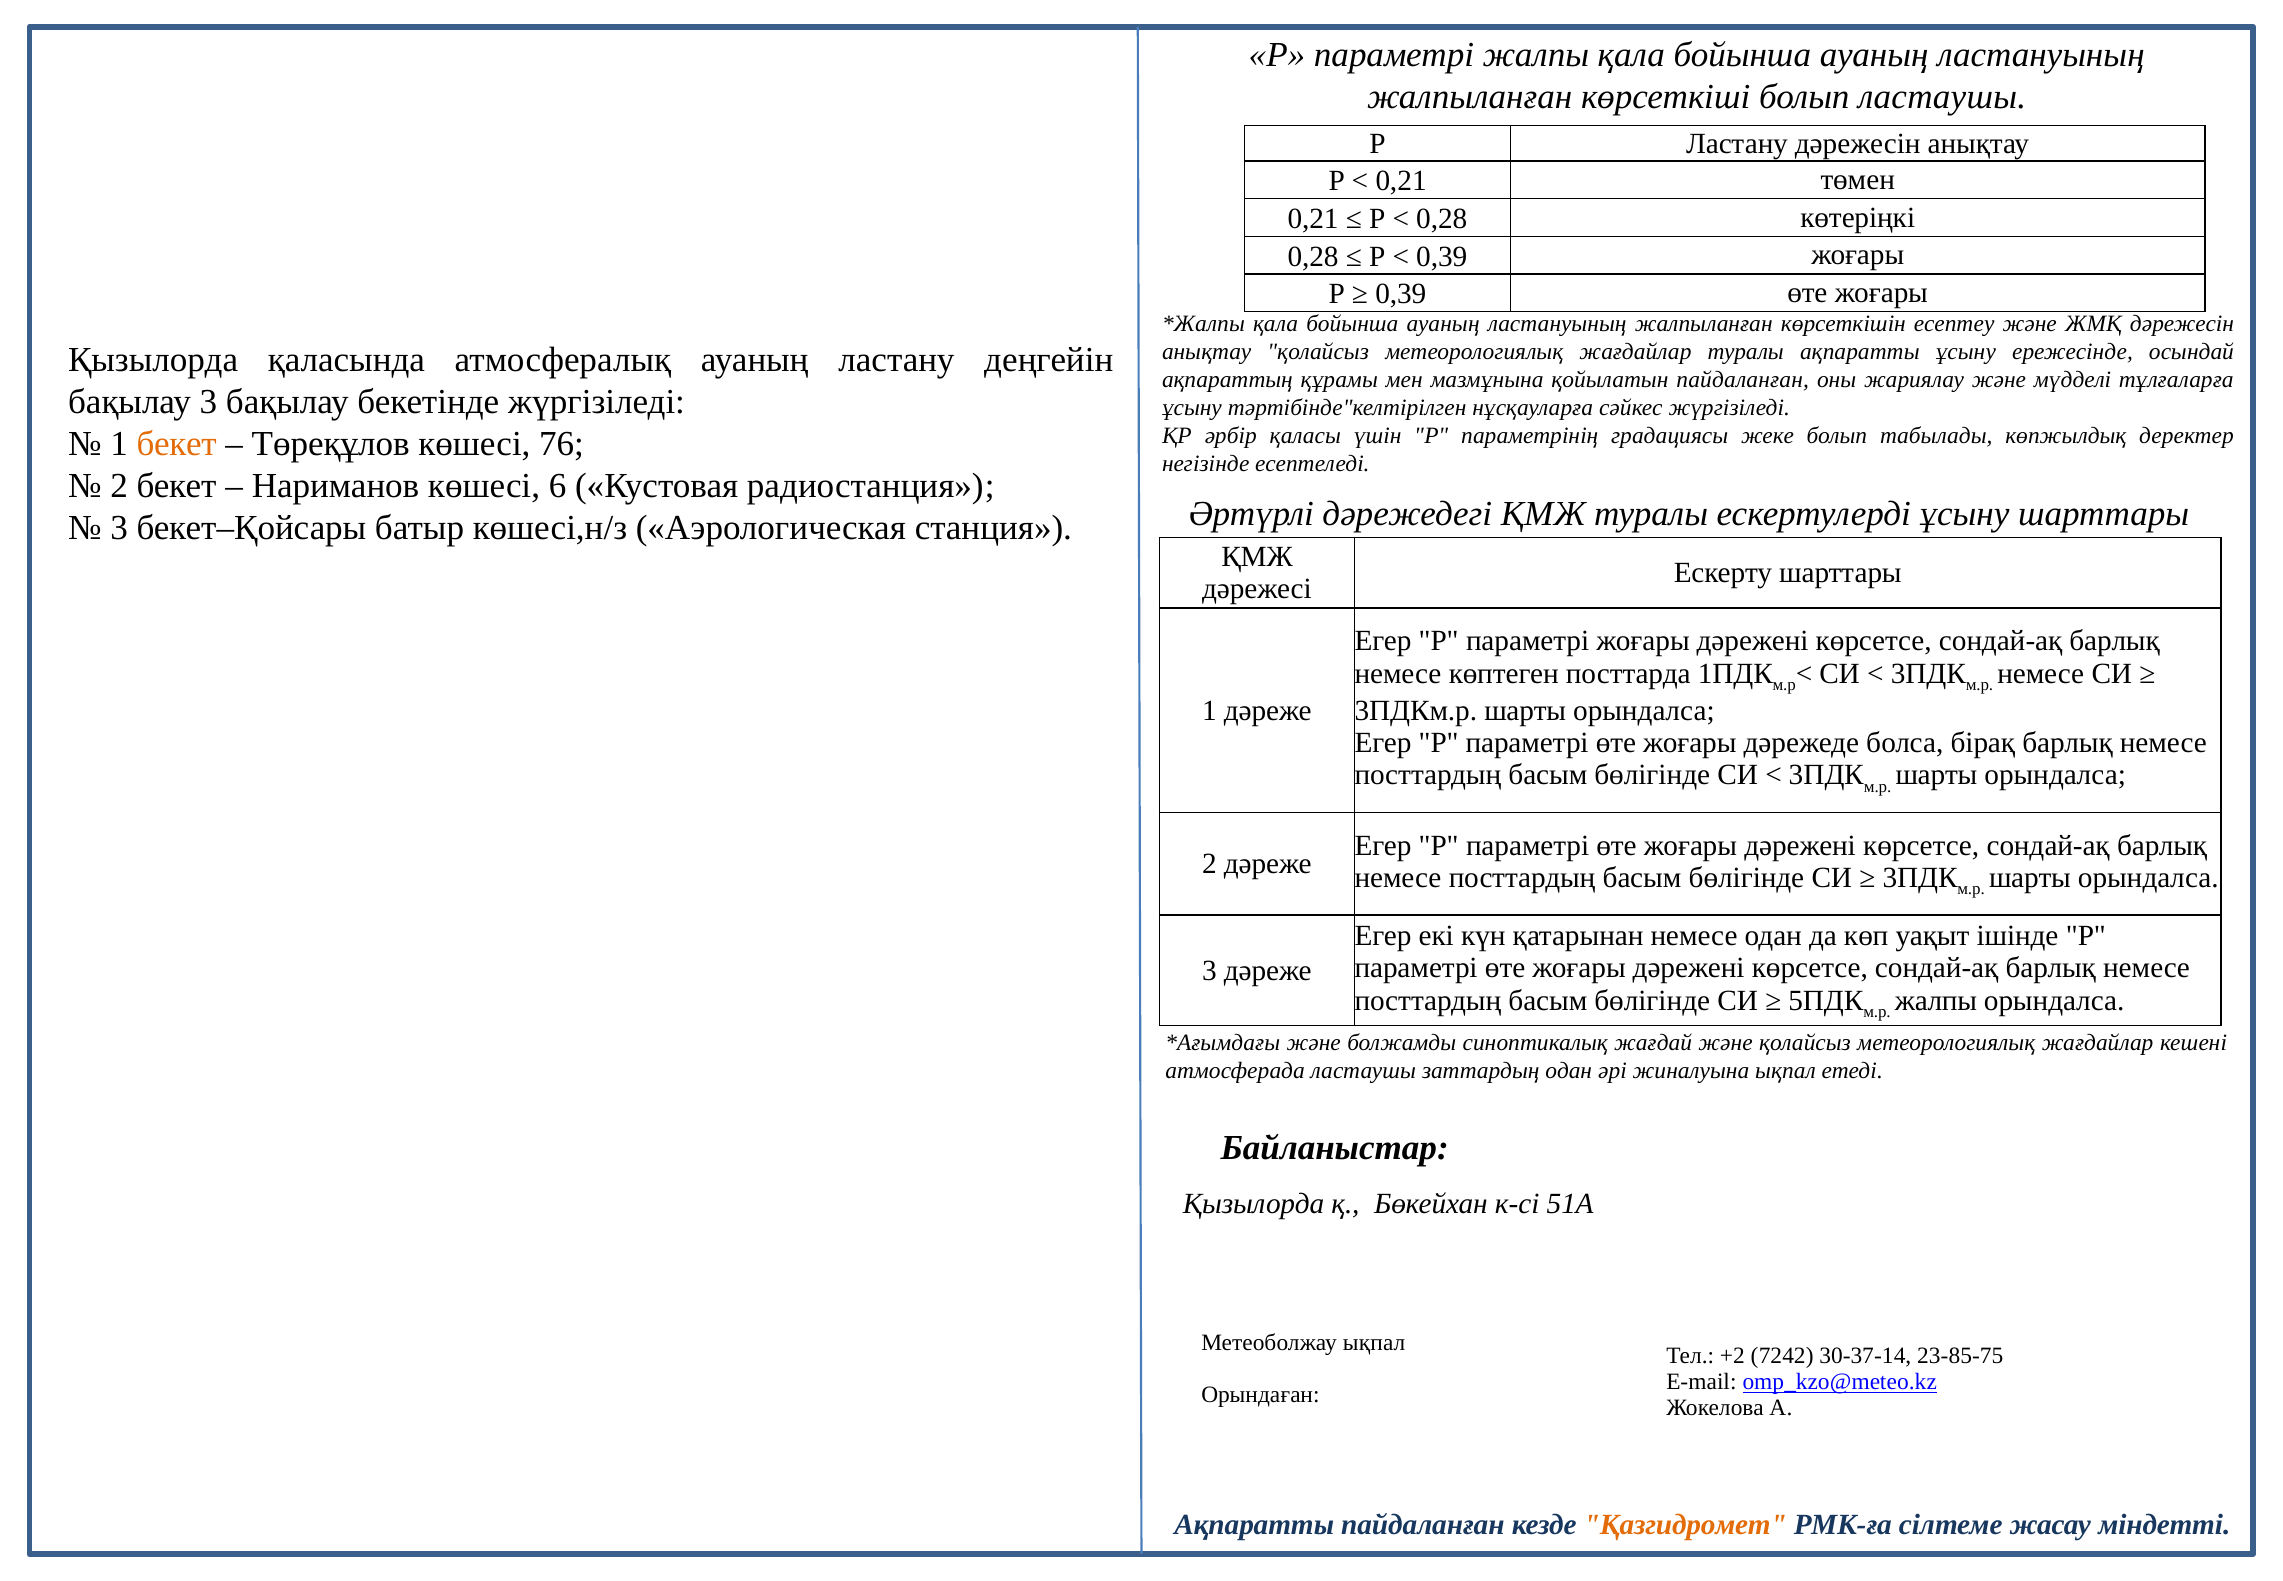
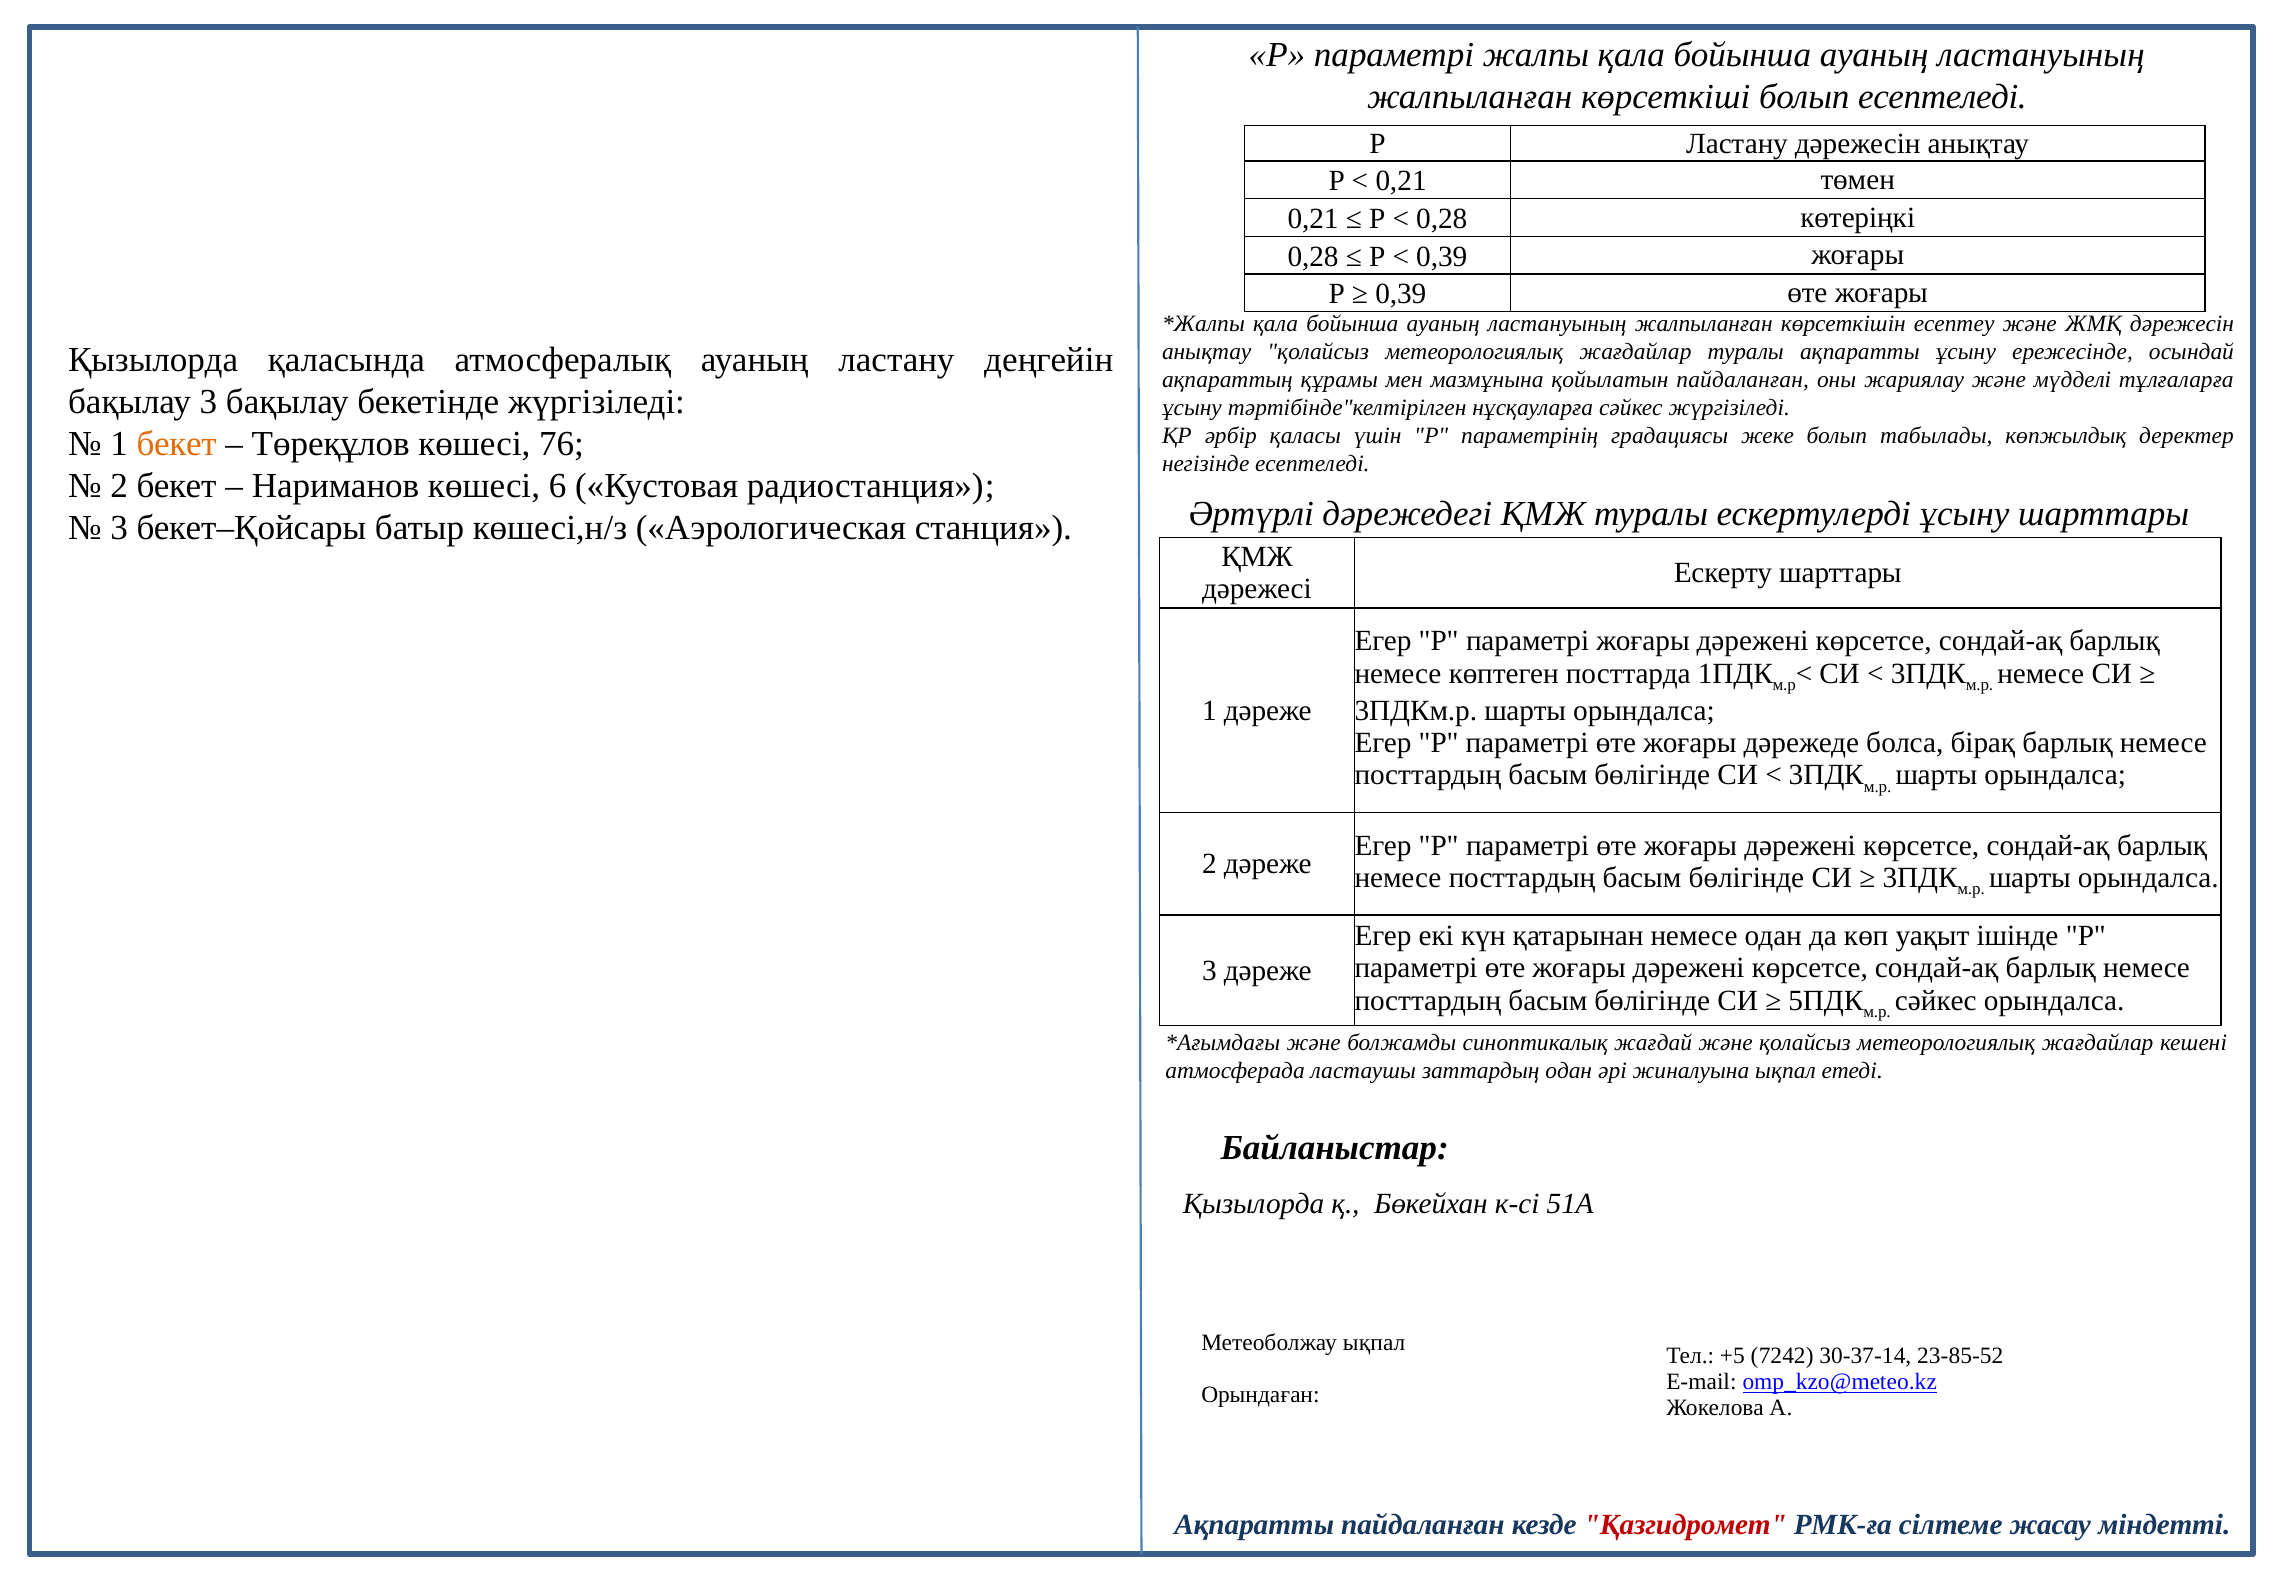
болып ластаушы: ластаушы -> есептеледі (1942, 97)
жалпы: жалпы -> сәйкес (1936, 1000)
+2: +2 -> +5 (1732, 1356)
23-85-75: 23-85-75 -> 23-85-52 (1960, 1356)
Қазгидромет colour: orange -> red (1685, 1525)
